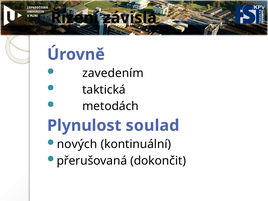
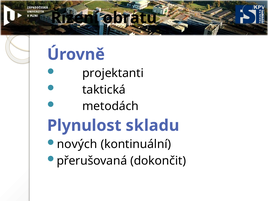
závislá: závislá -> obratu (130, 18)
zavedením: zavedením -> projektanti (113, 73)
soulad: soulad -> skladu (152, 126)
